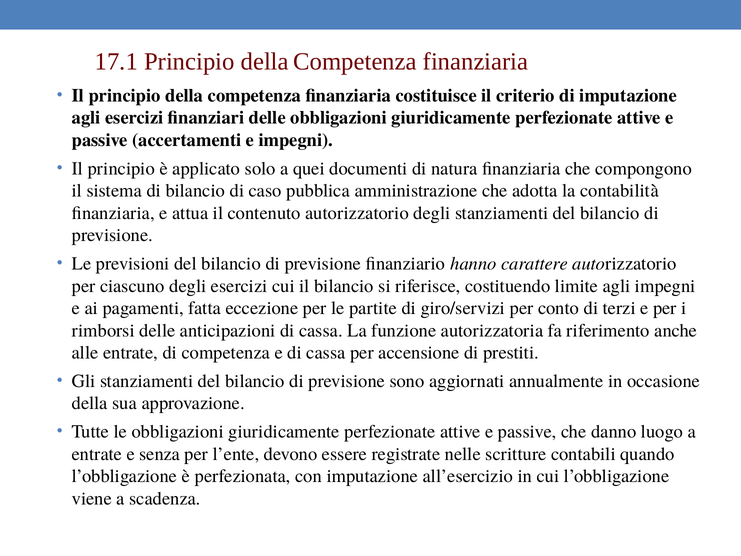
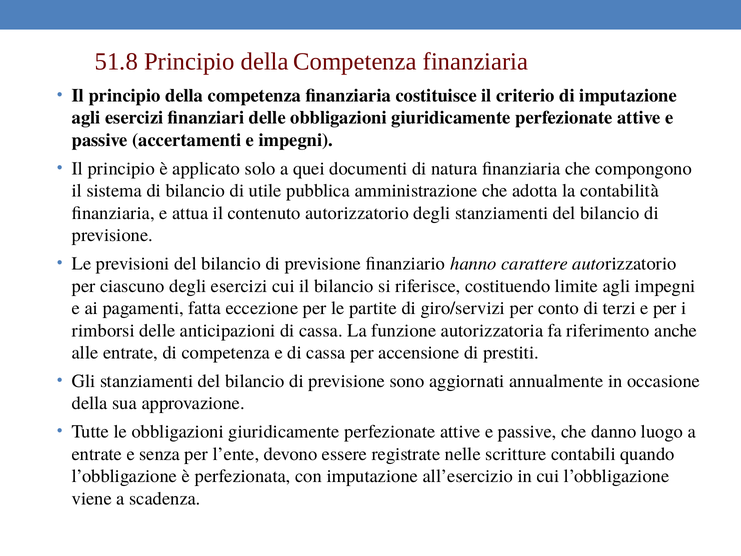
17.1: 17.1 -> 51.8 (116, 62)
caso: caso -> utile (265, 191)
